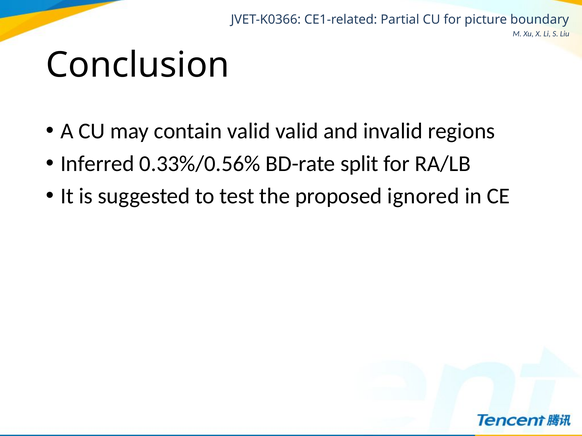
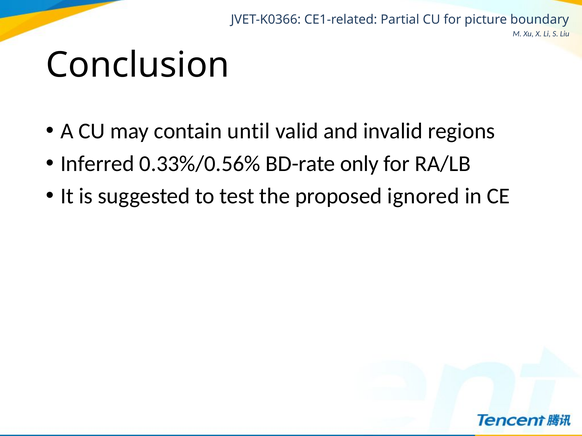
contain valid: valid -> until (249, 131)
split: split -> only (359, 164)
